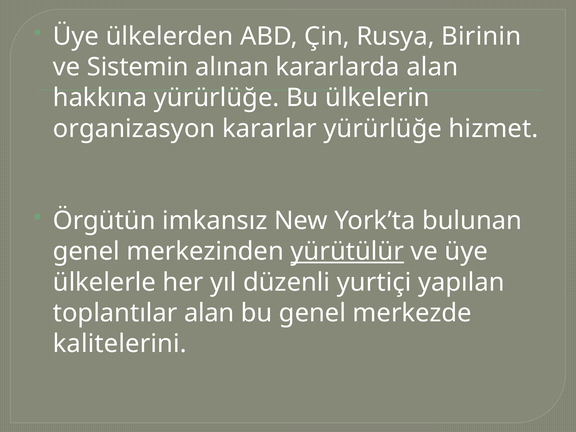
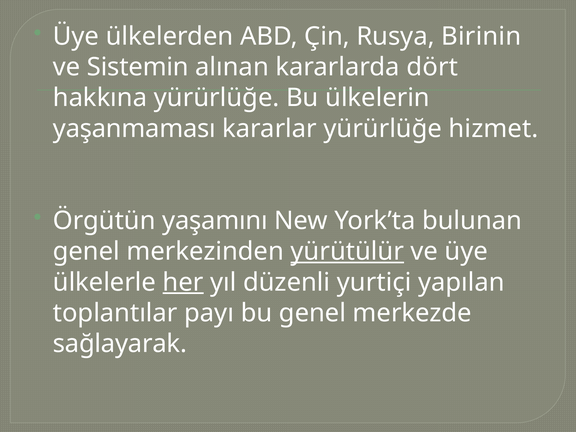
kararlarda alan: alan -> dört (432, 67)
organizasyon: organizasyon -> yaşanmaması (134, 129)
imkansız: imkansız -> yaşamını (215, 221)
her underline: none -> present (183, 282)
toplantılar alan: alan -> payı (209, 313)
kalitelerini: kalitelerini -> sağlayarak (120, 344)
